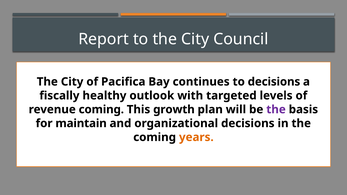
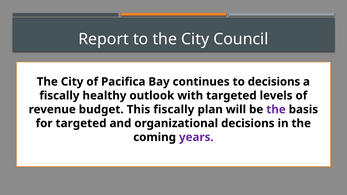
revenue coming: coming -> budget (101, 110)
This growth: growth -> fiscally (174, 110)
for maintain: maintain -> targeted (81, 123)
years colour: orange -> purple (196, 137)
